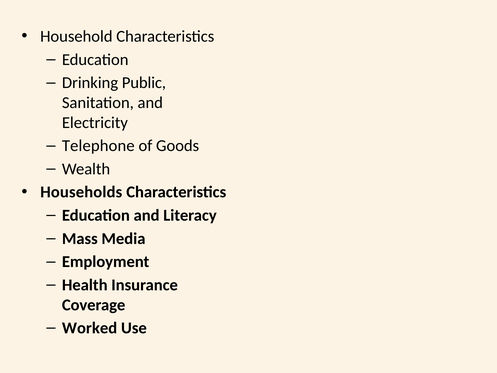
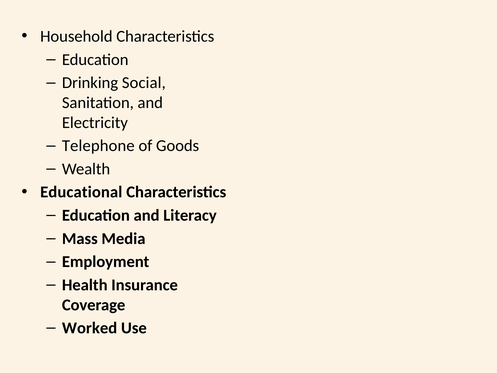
Public: Public -> Social (144, 83)
Households: Households -> Educational (81, 192)
